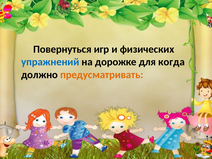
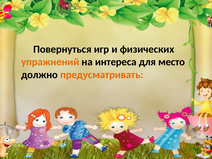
упражнений colour: blue -> orange (50, 62)
дорожке: дорожке -> интереса (116, 62)
когда: когда -> место (172, 62)
